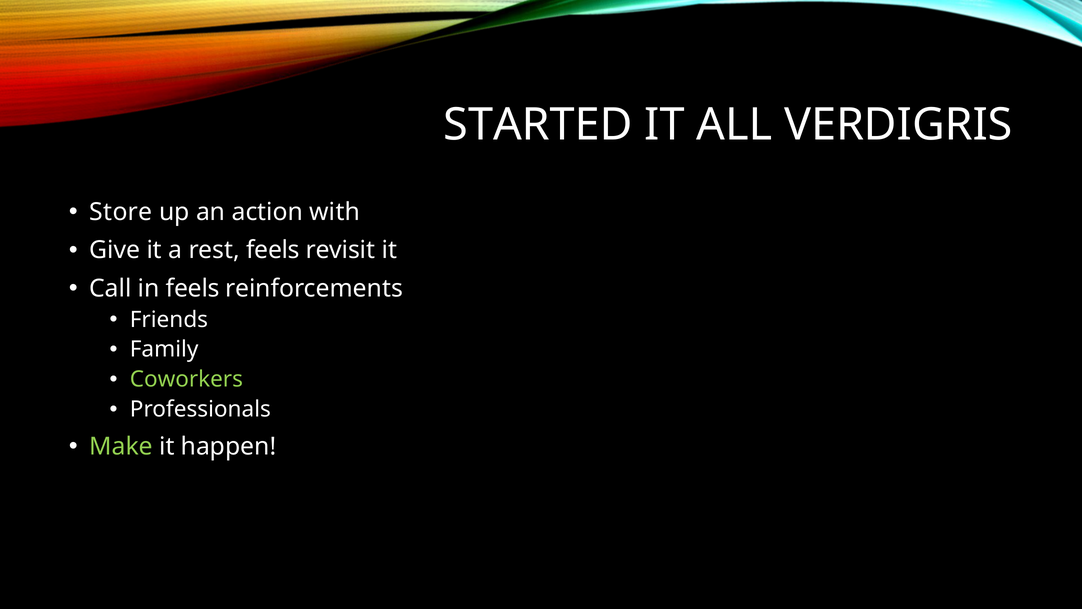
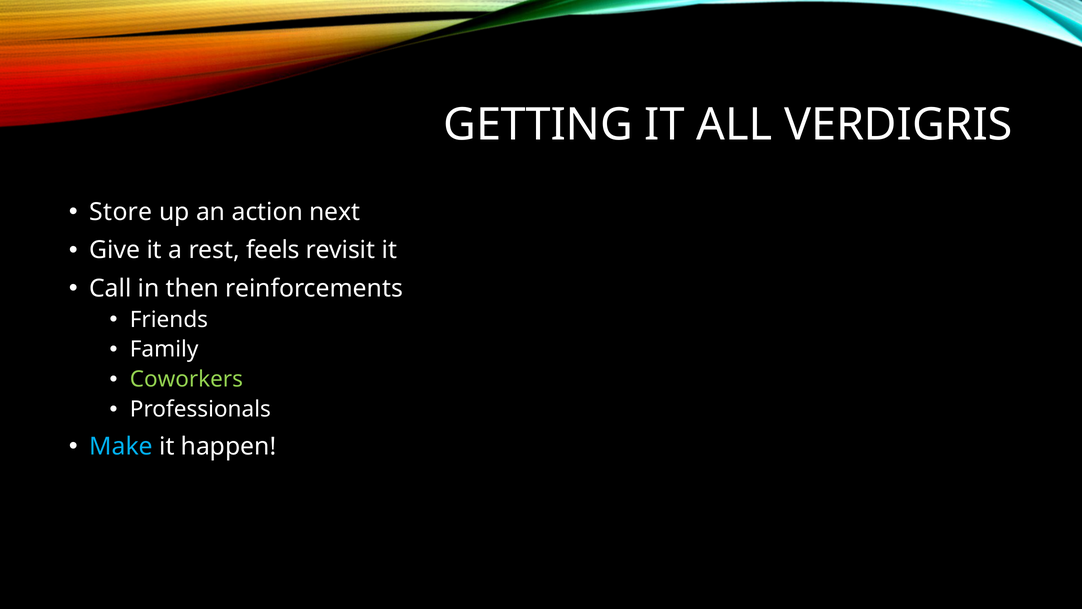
STARTED: STARTED -> GETTING (538, 125)
with: with -> next (335, 212)
in feels: feels -> then (193, 288)
Make colour: light green -> light blue (121, 446)
